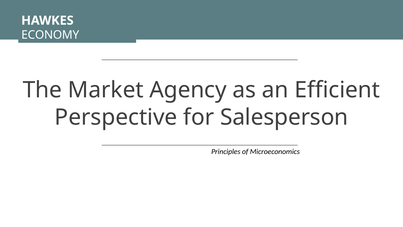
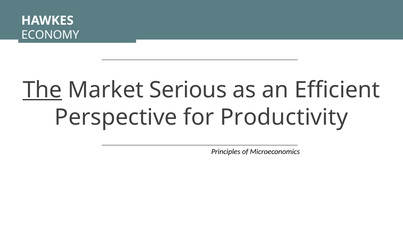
The underline: none -> present (42, 90)
Agency: Agency -> Serious (188, 90)
Salesperson: Salesperson -> Productivity (284, 117)
